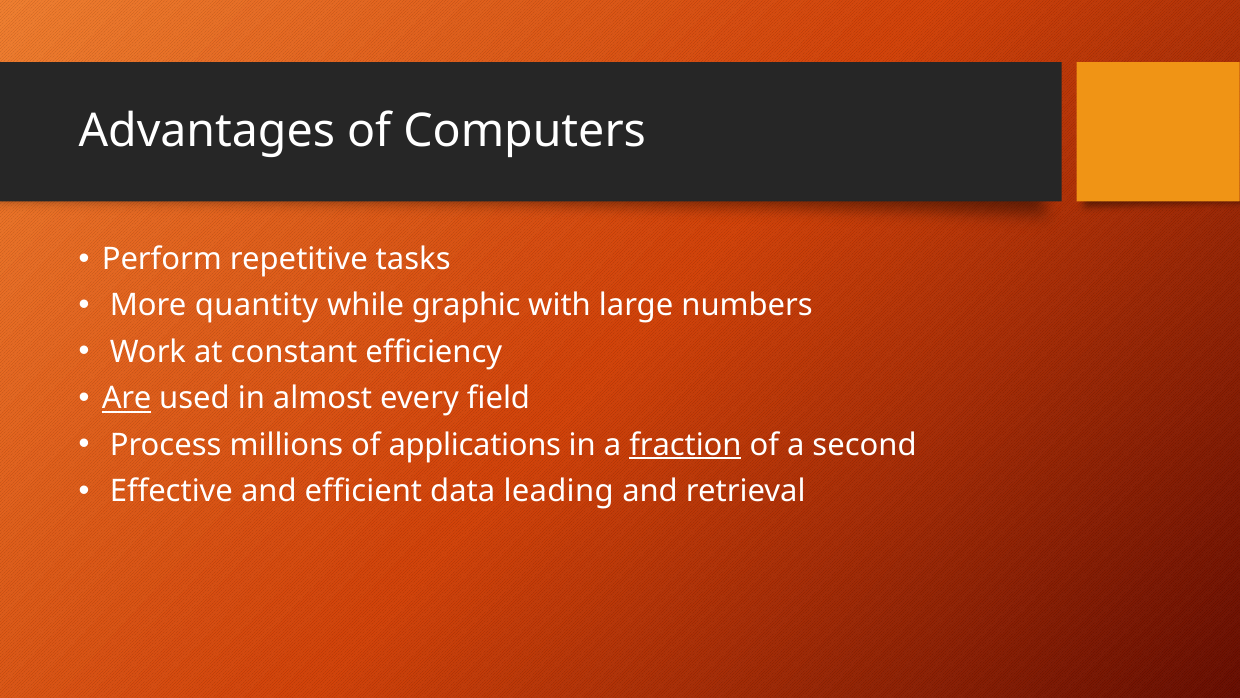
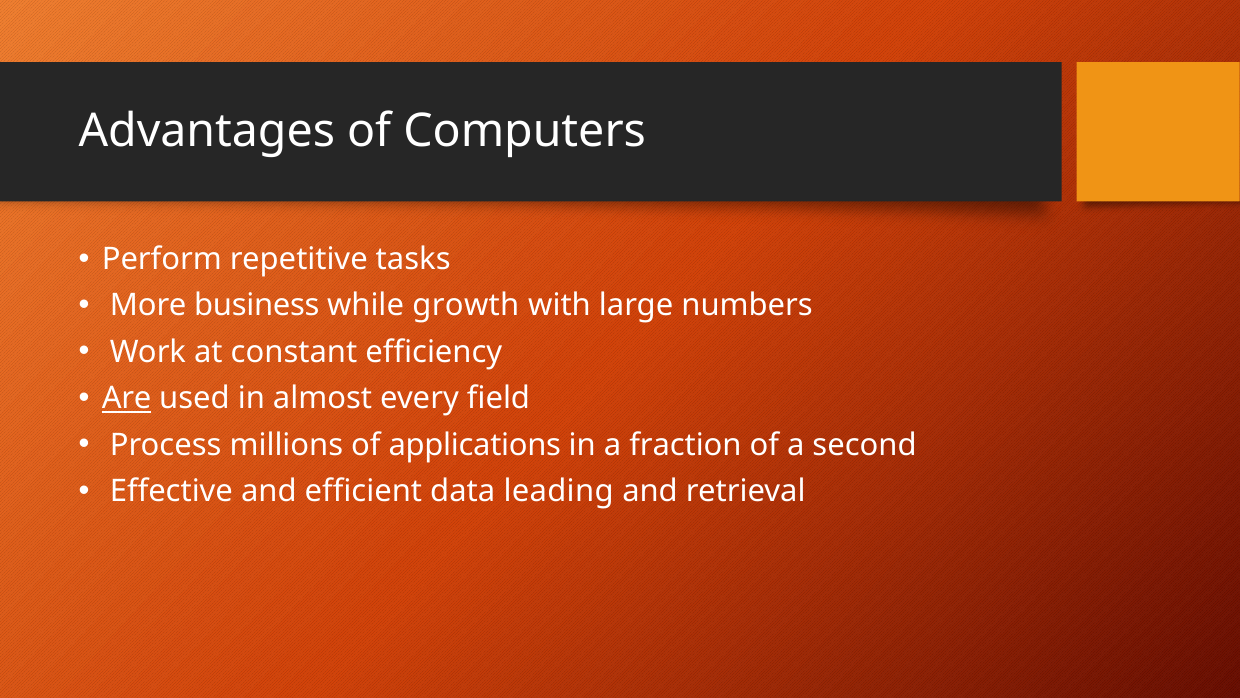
quantity: quantity -> business (257, 305)
graphic: graphic -> growth (466, 305)
fraction underline: present -> none (685, 444)
